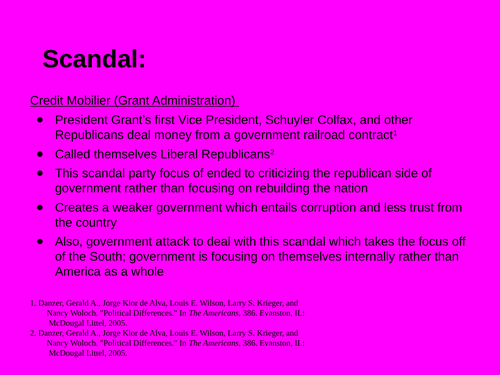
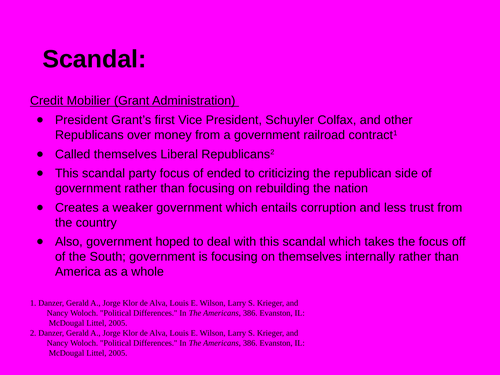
Republicans deal: deal -> over (139, 135)
attack: attack -> hoped (173, 242)
